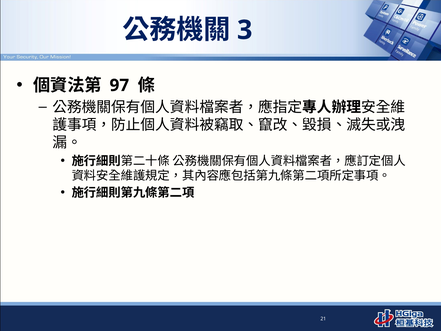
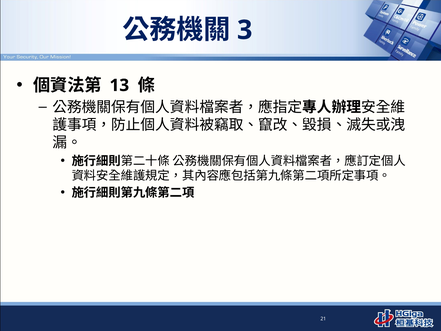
97: 97 -> 13 (119, 85)
